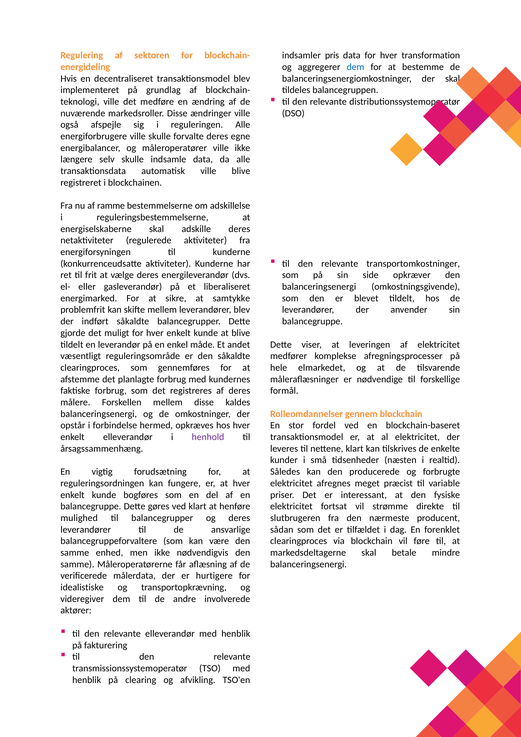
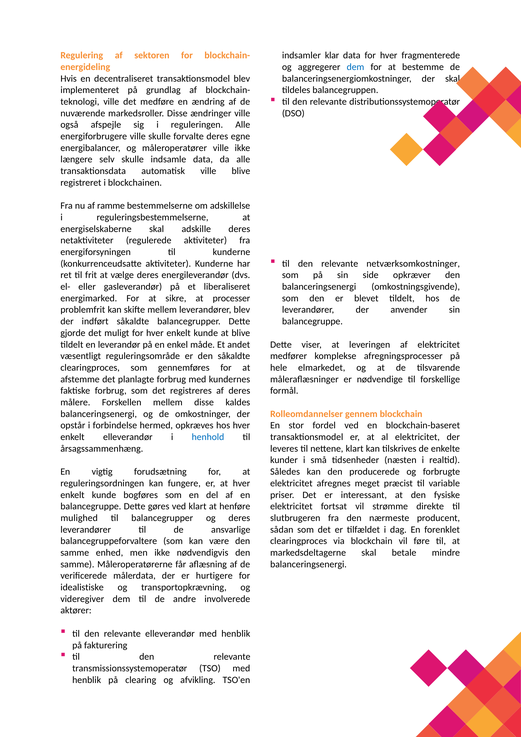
pris: pris -> klar (332, 55)
transformation: transformation -> fragmenterede (431, 55)
transportomkostninger: transportomkostninger -> netværksomkostninger (413, 263)
samtykke: samtykke -> processer (231, 298)
henhold colour: purple -> blue (208, 437)
